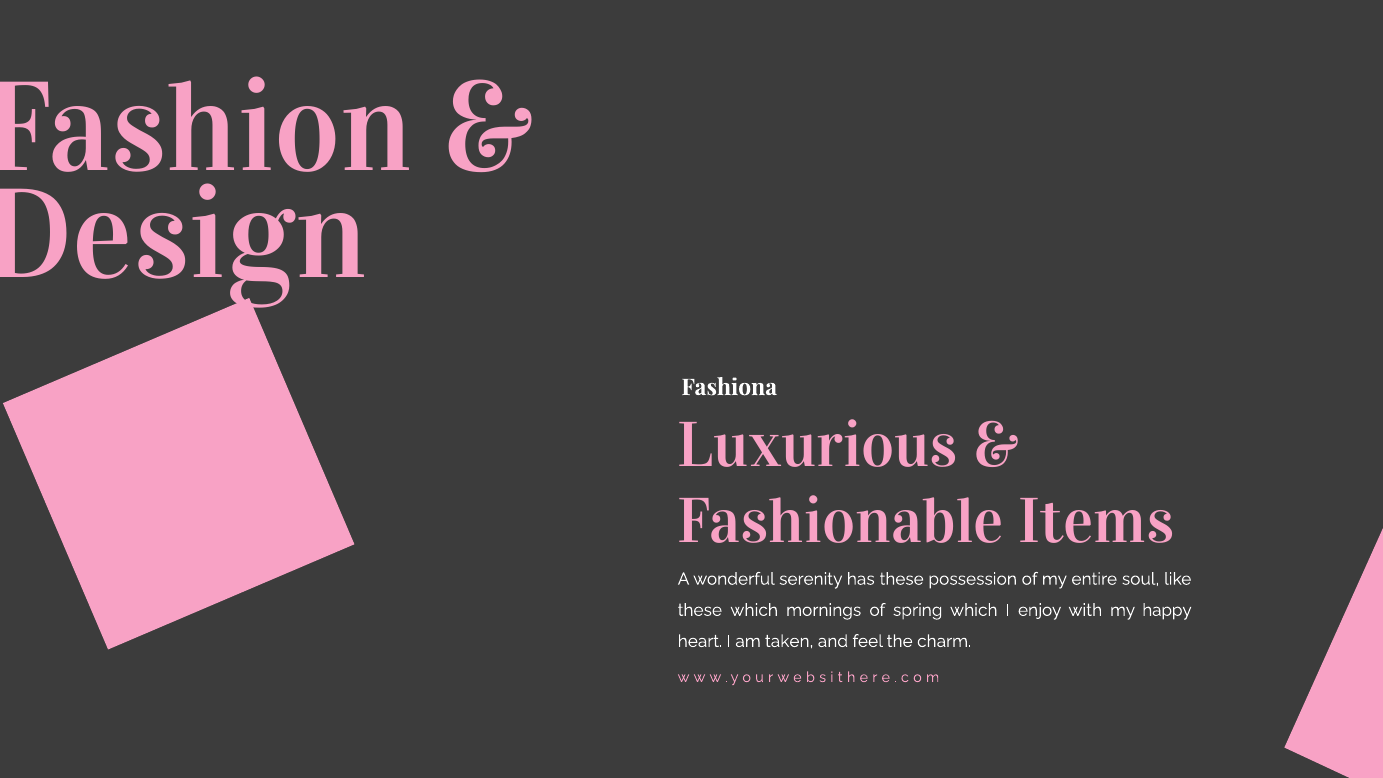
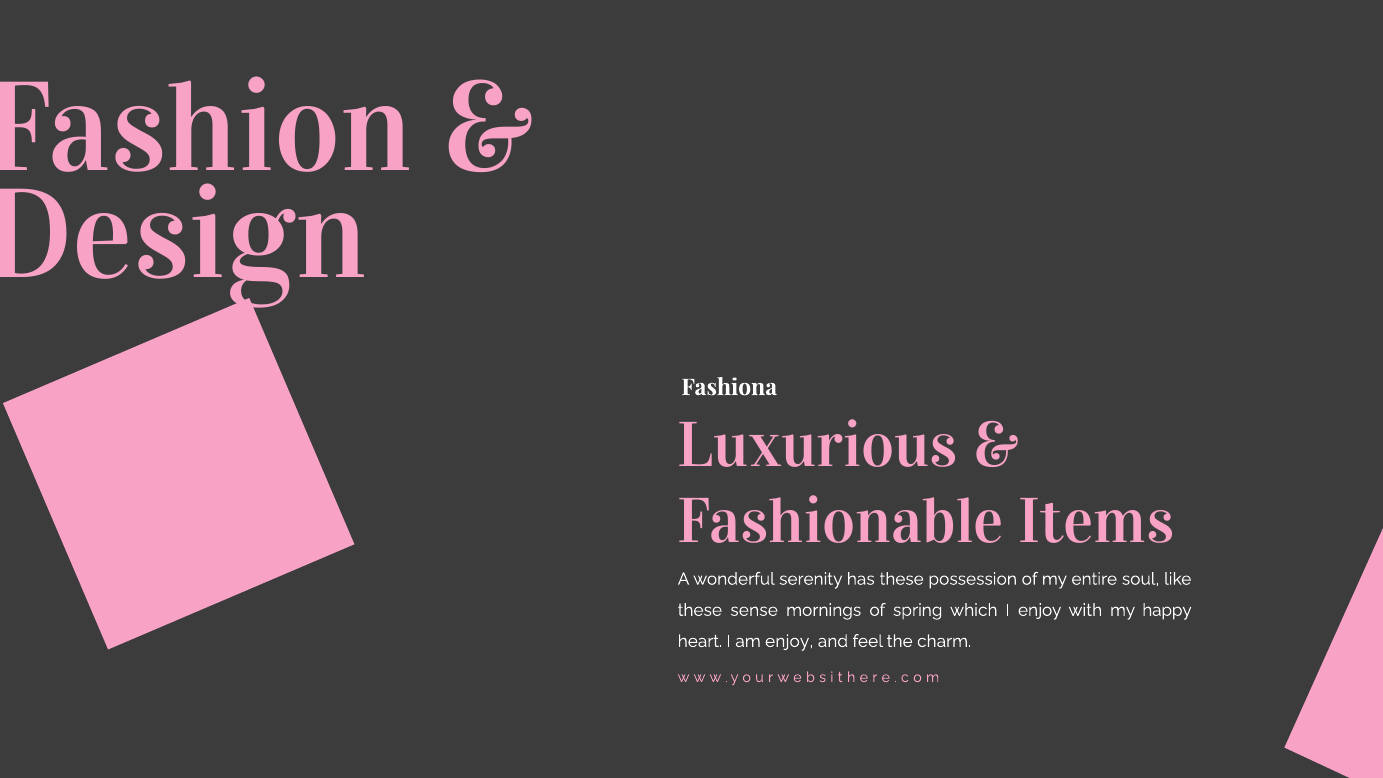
these which: which -> sense (754, 610)
am taken: taken -> enjoy (789, 641)
